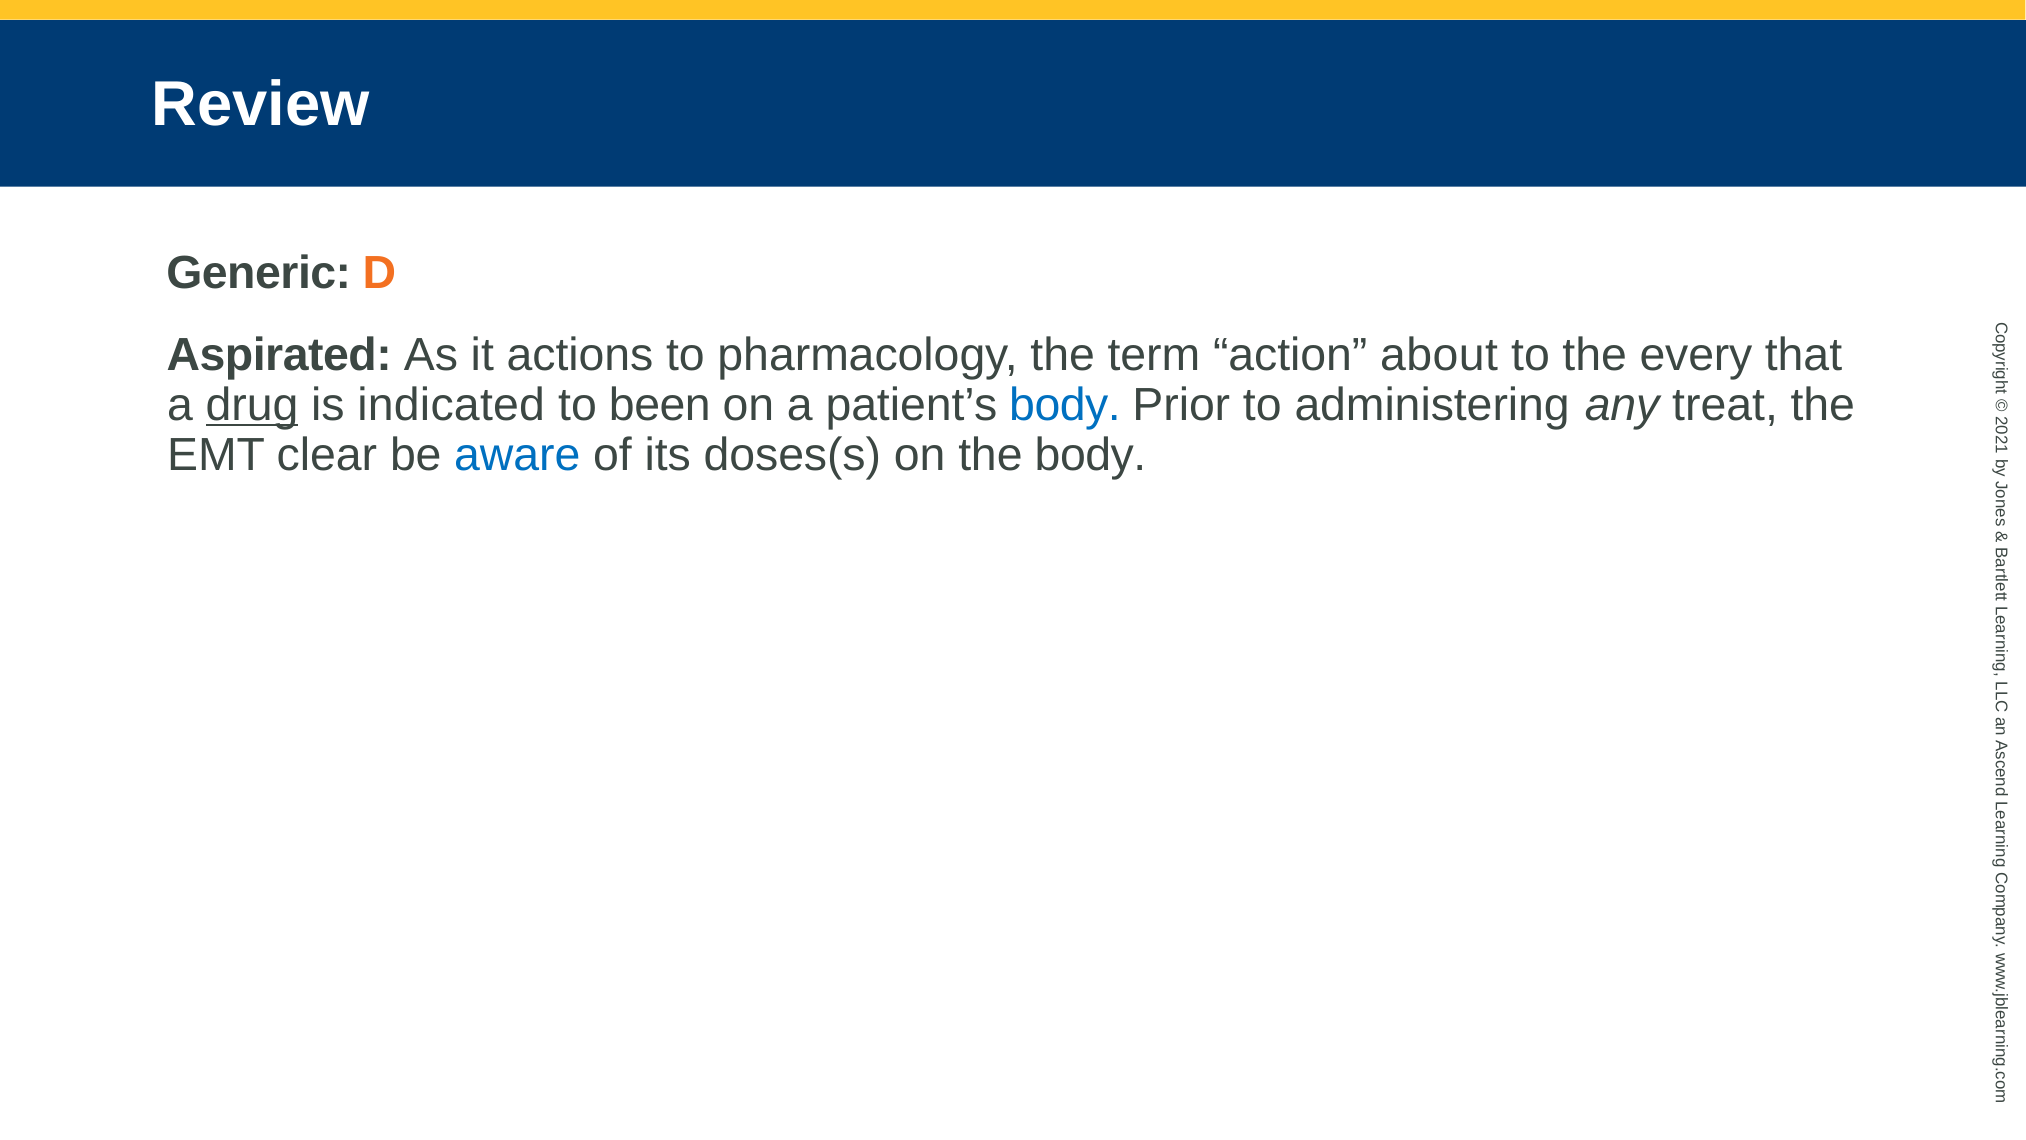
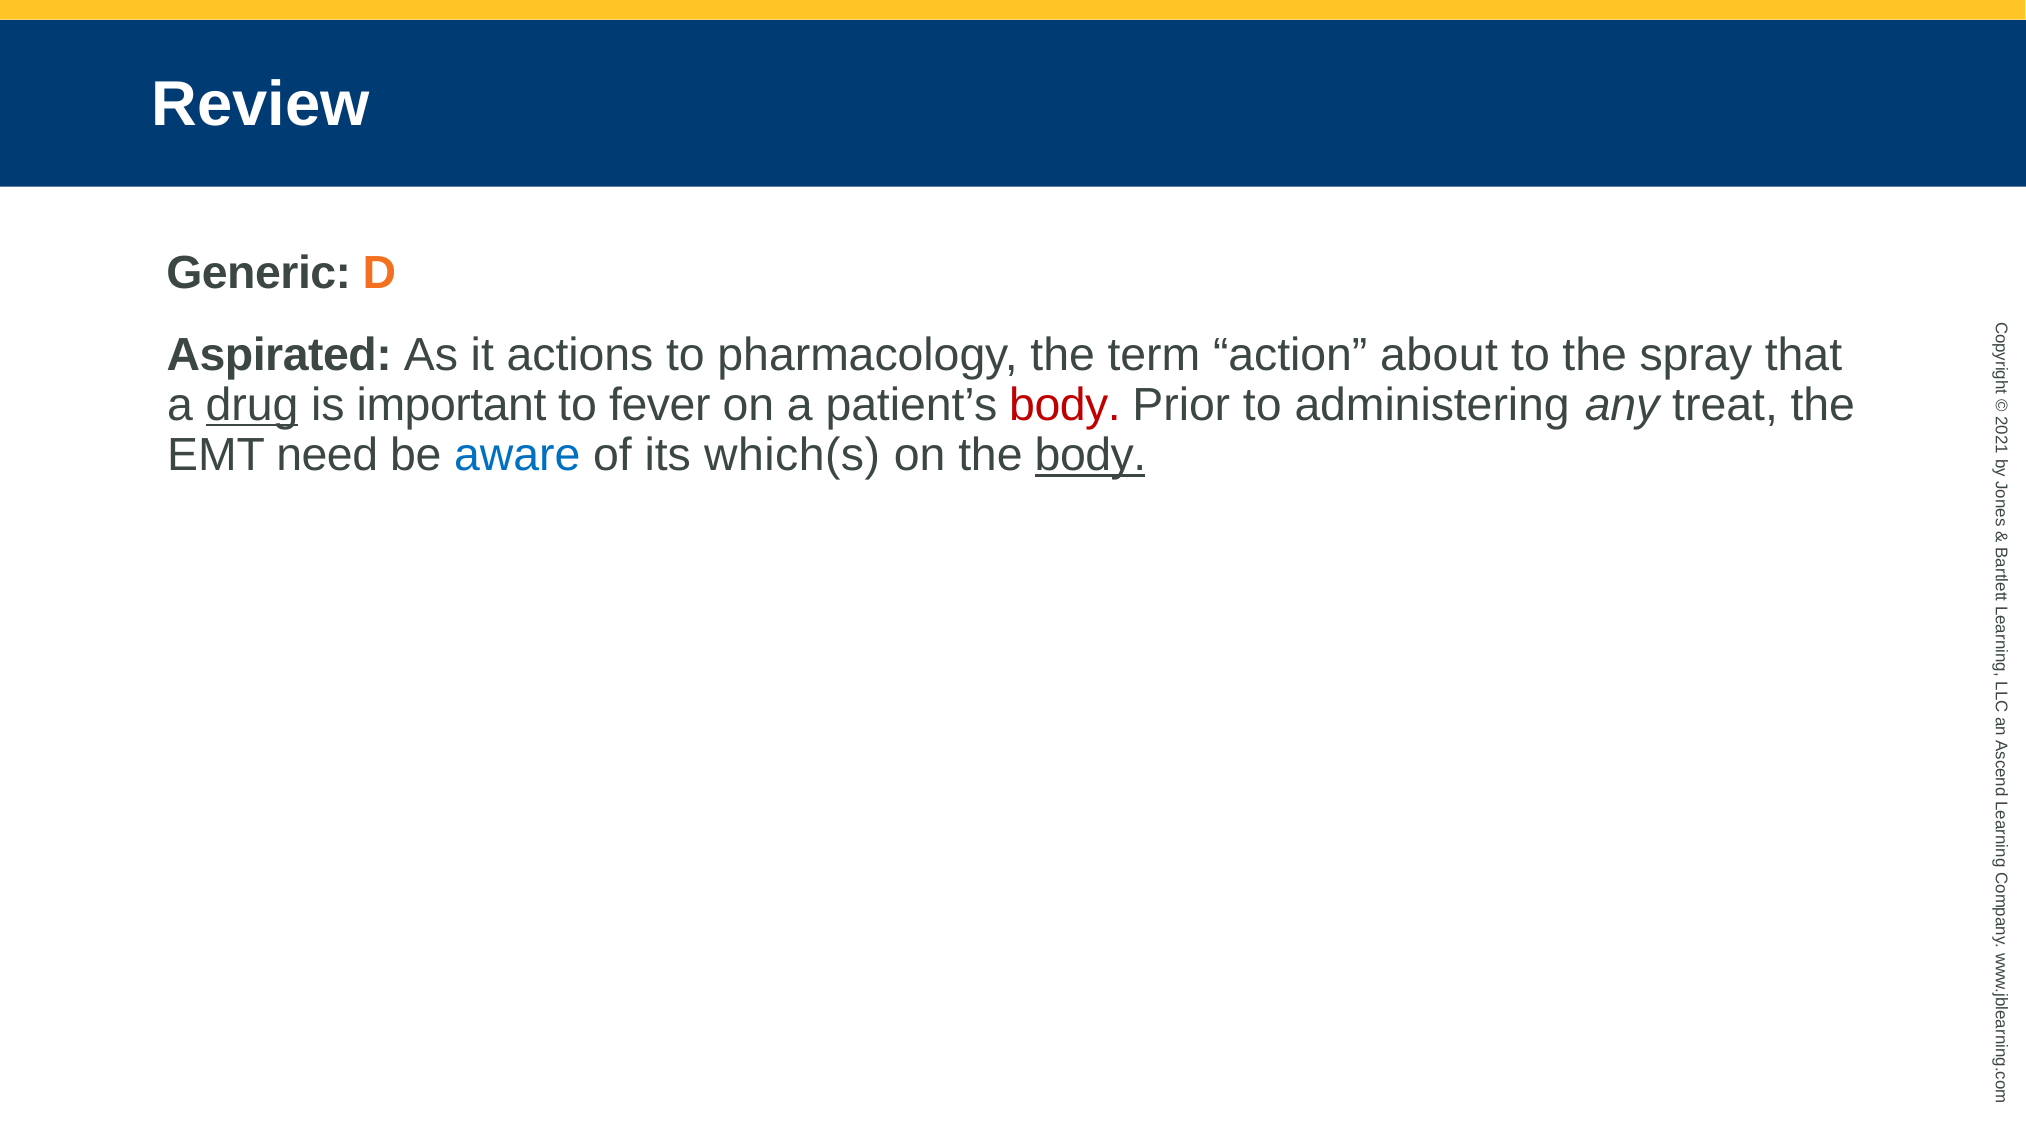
every: every -> spray (1696, 355)
indicated: indicated -> important (452, 405)
been: been -> fever (660, 405)
body colour: blue -> red (1065, 405)
clear: clear -> need (327, 455)
doses(s: doses(s -> which(s (792, 455)
body underline: none -> present (1091, 455)
